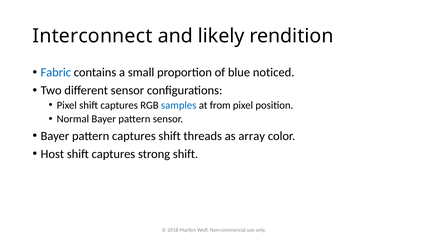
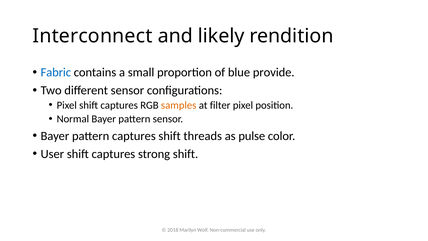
noticed: noticed -> provide (274, 72)
samples colour: blue -> orange (179, 105)
from: from -> filter (220, 105)
array: array -> pulse (252, 136)
Host: Host -> User (52, 154)
